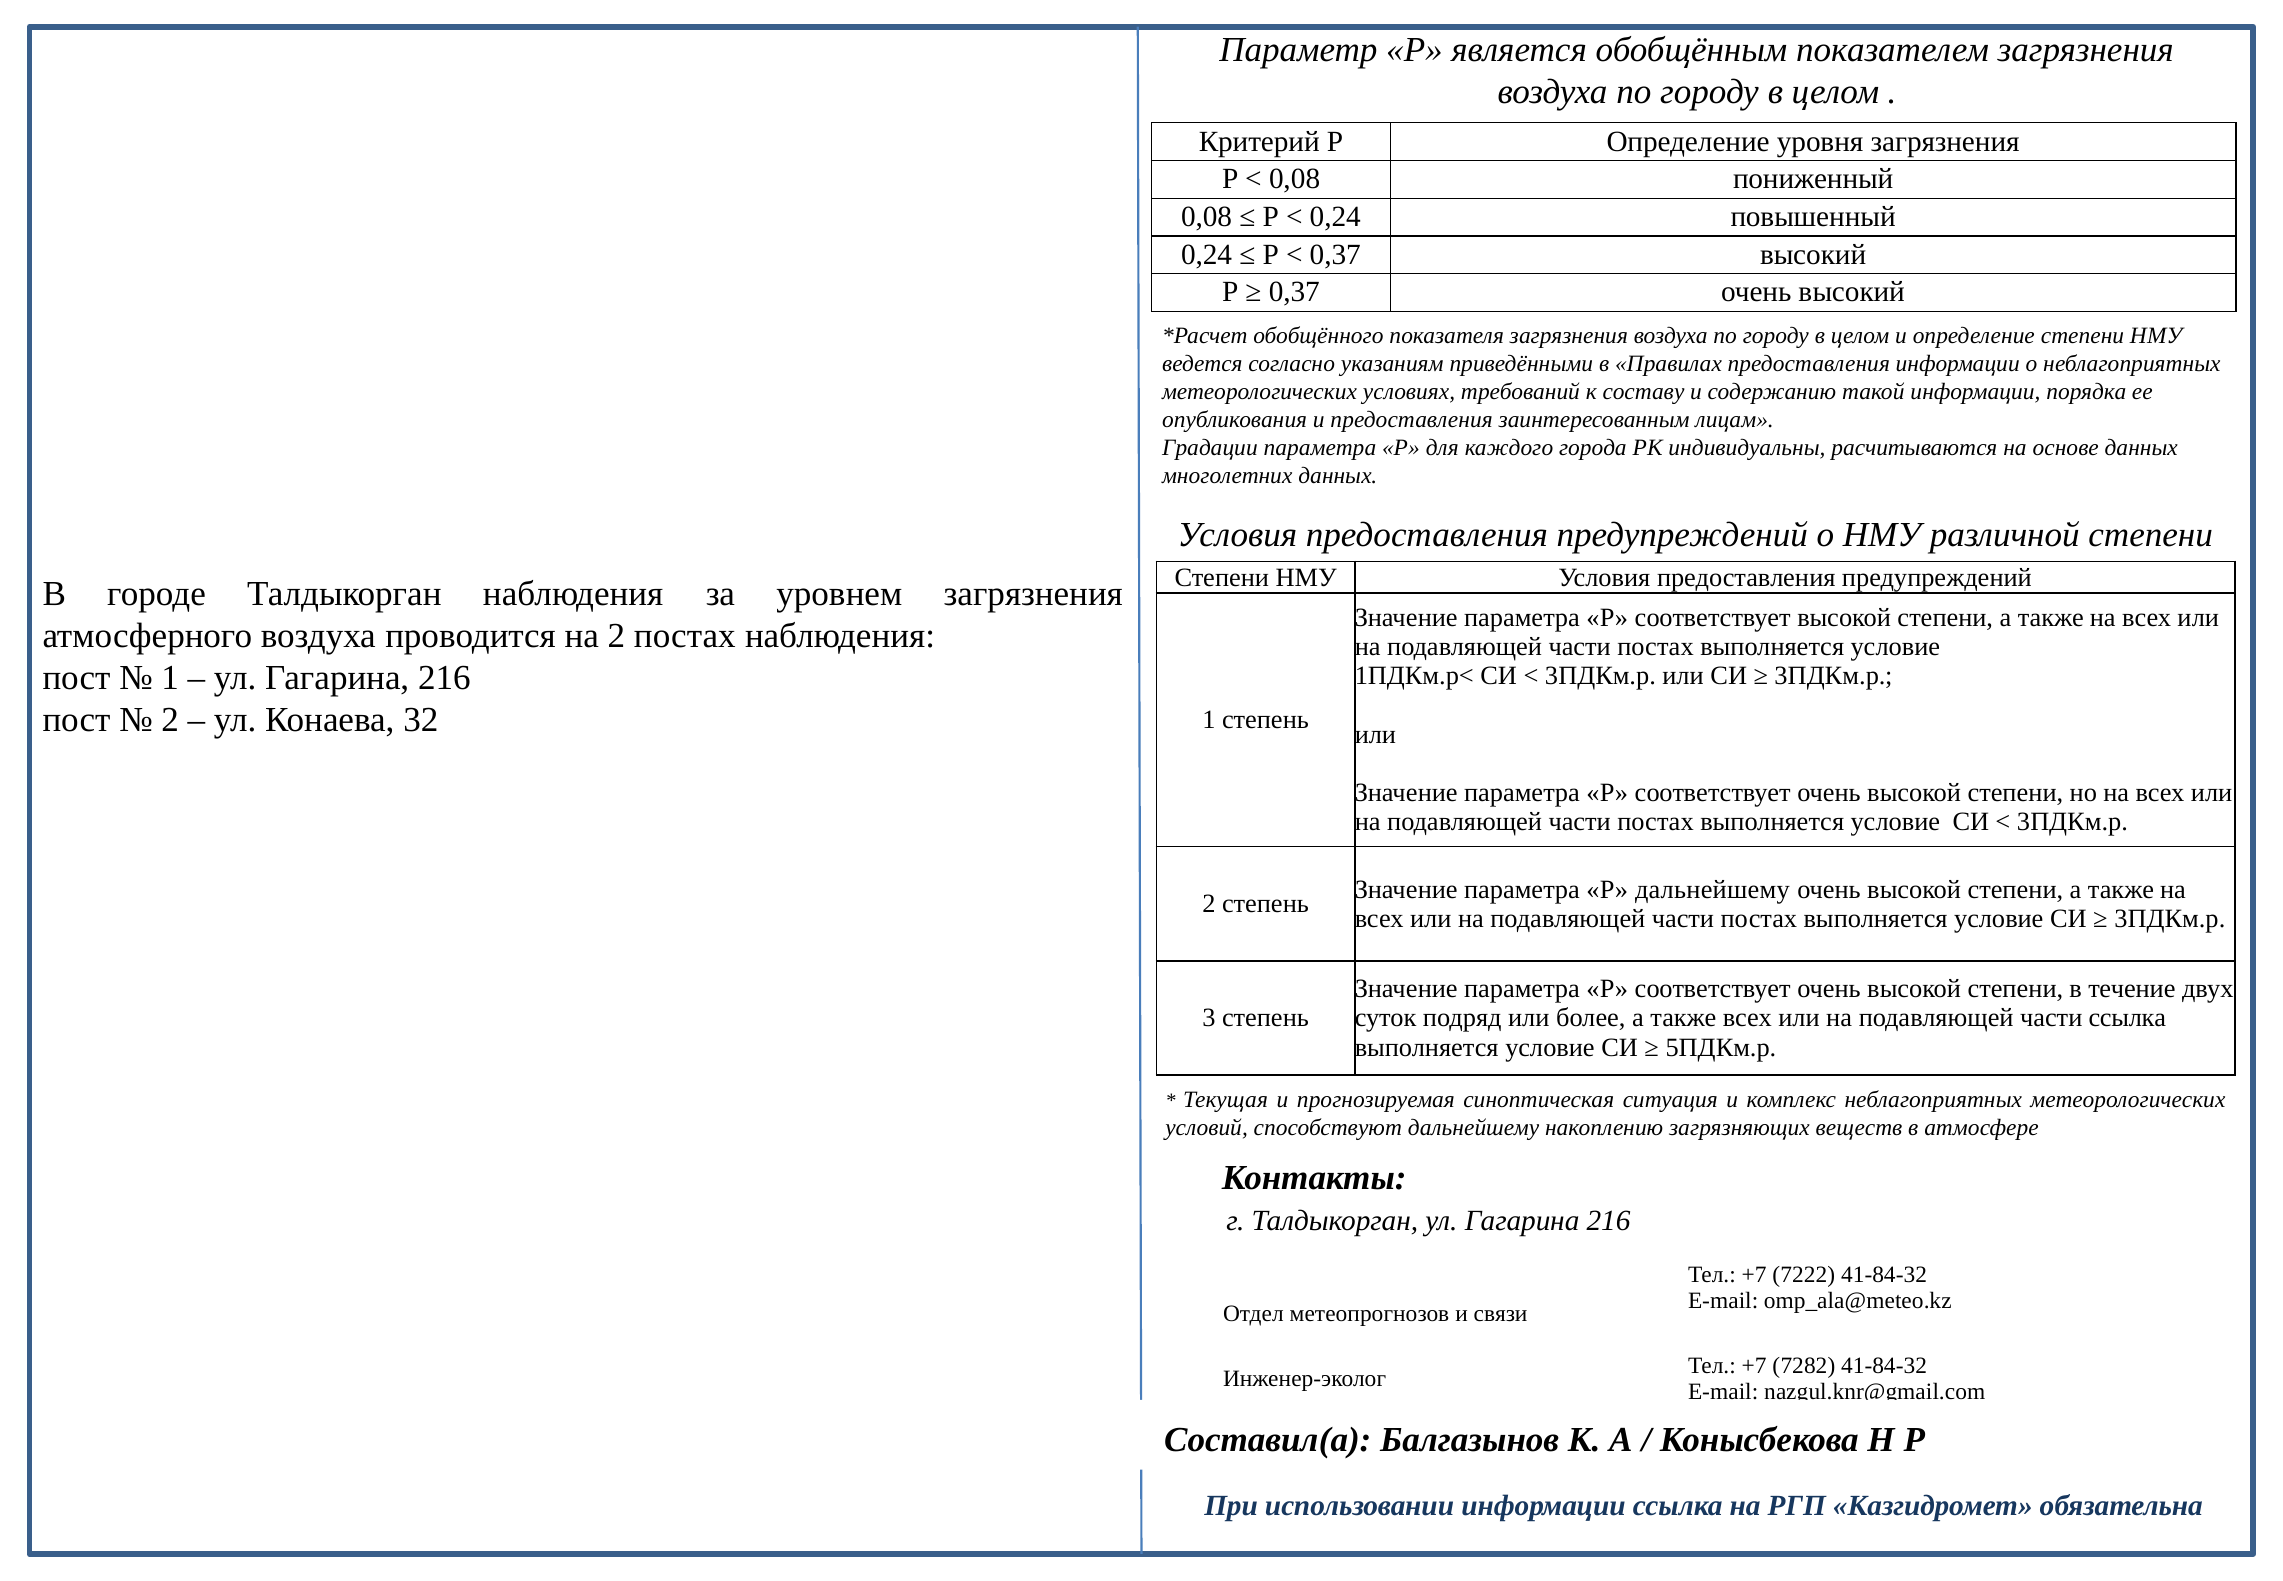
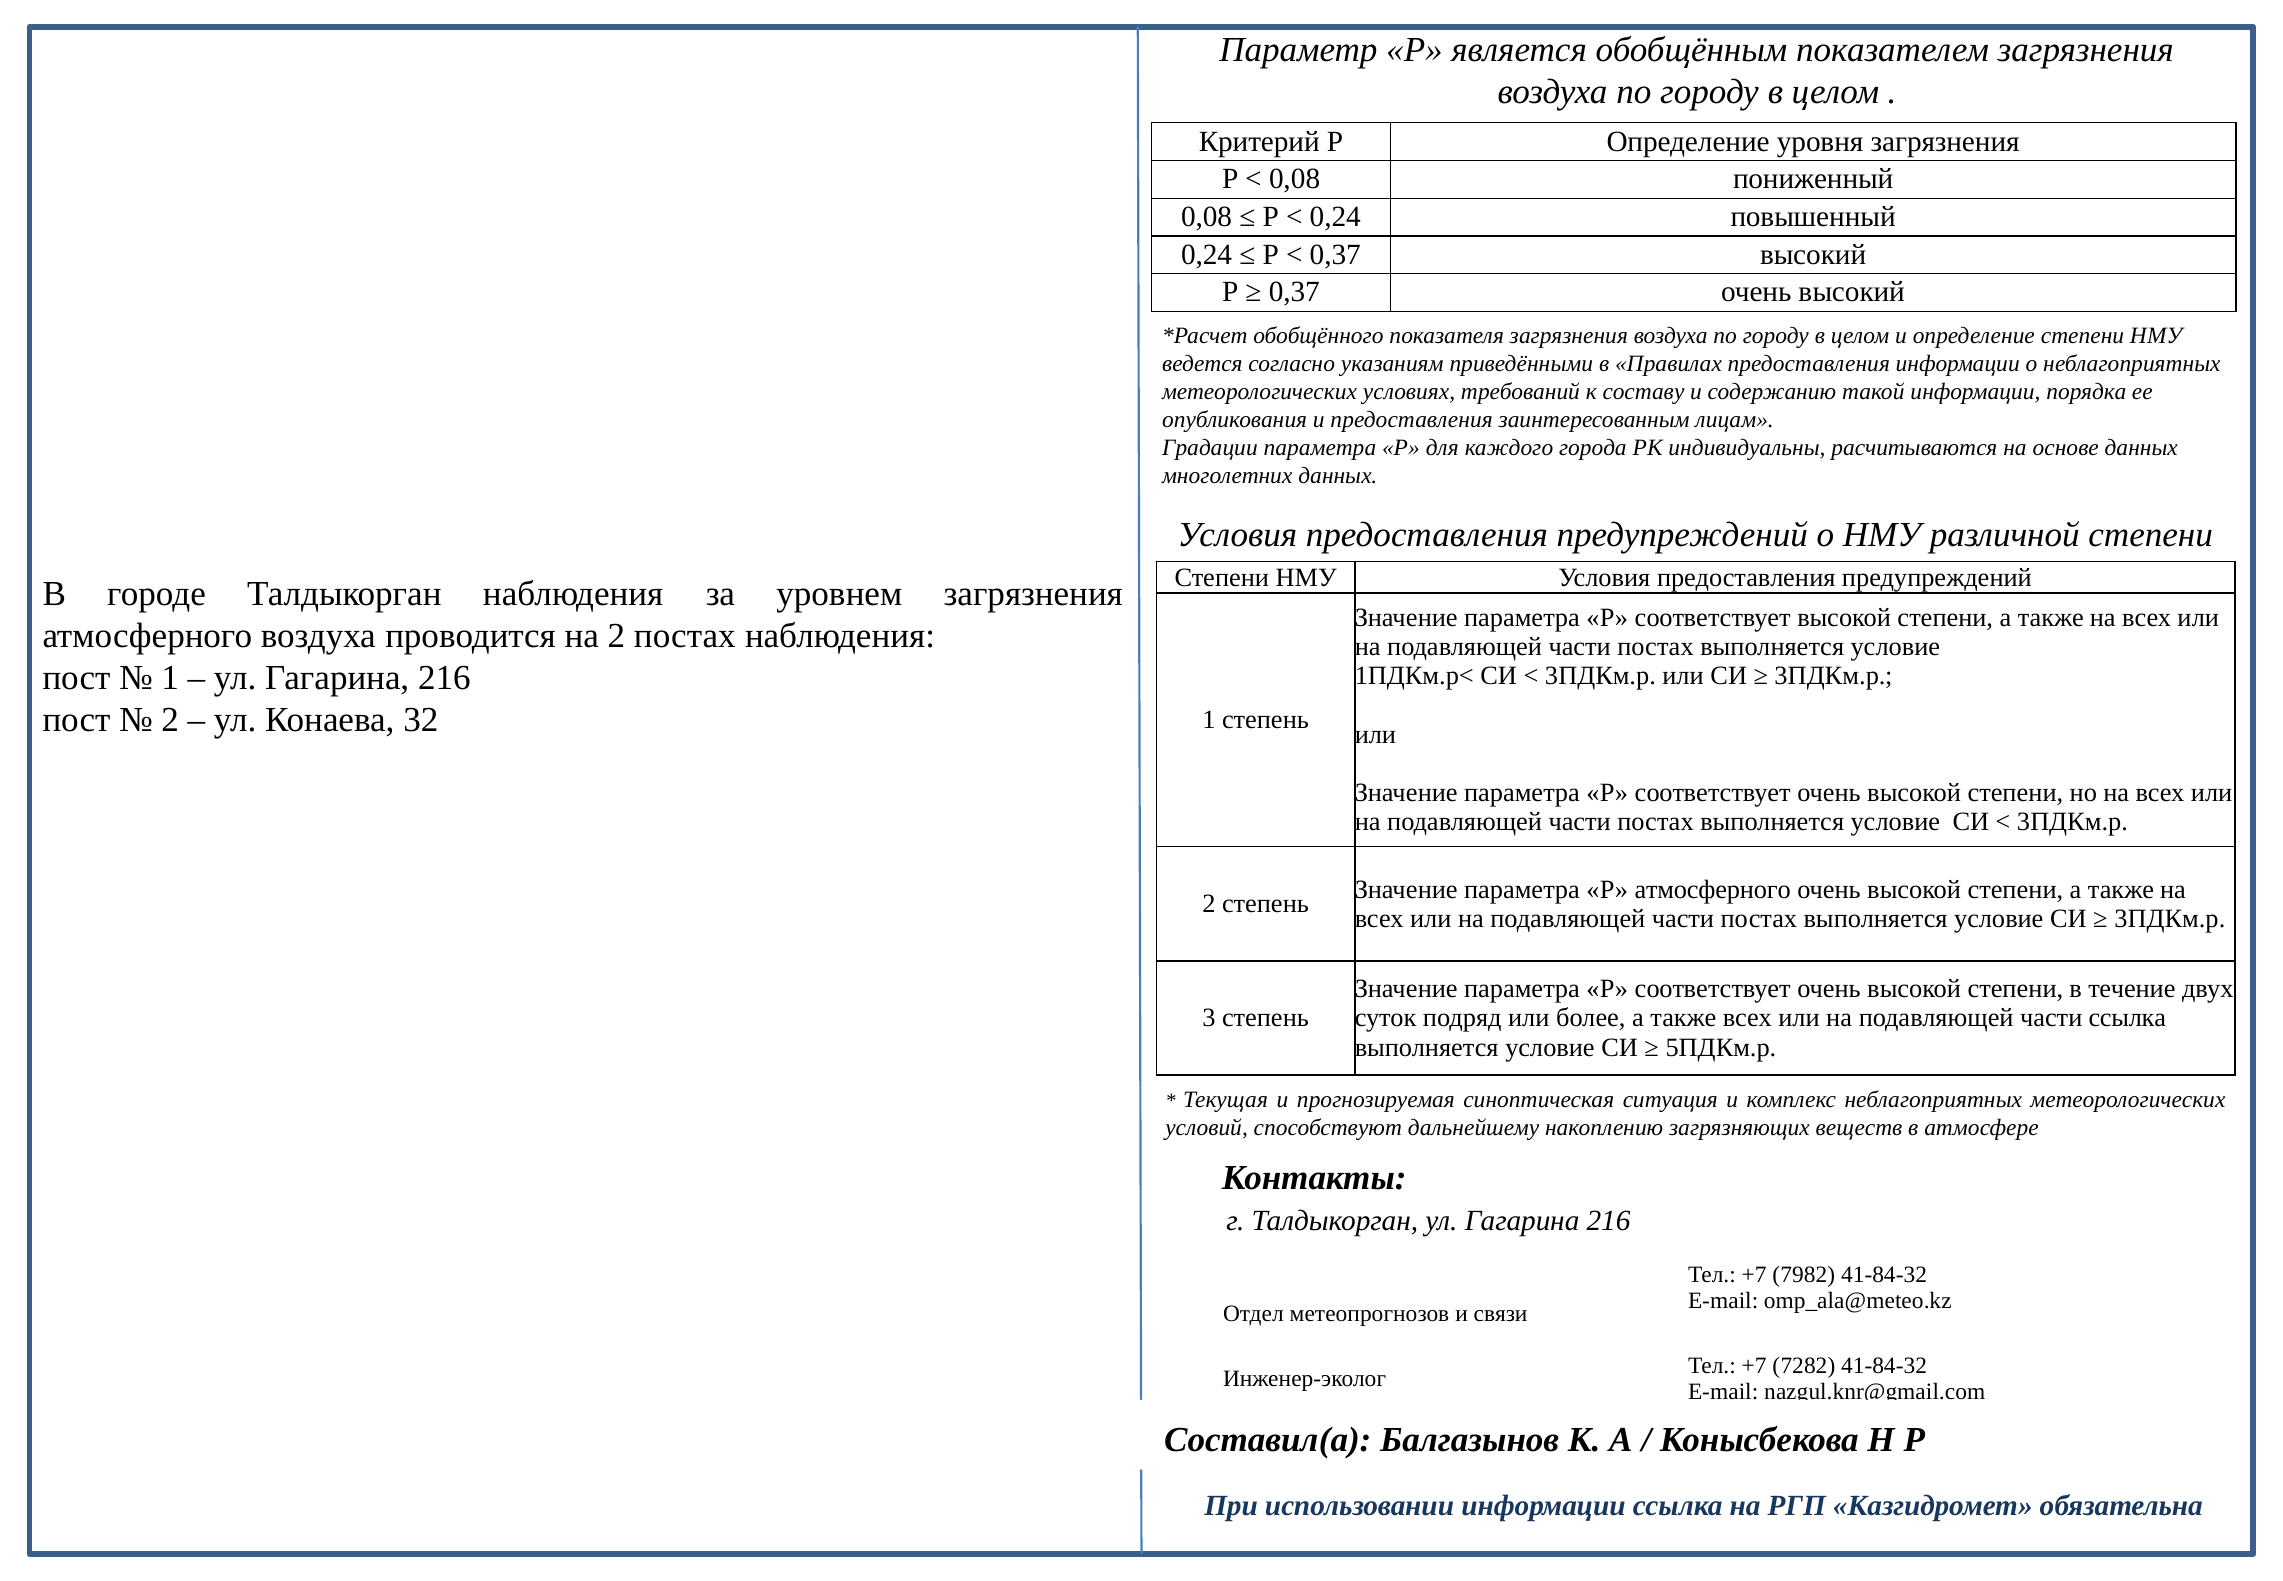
Р дальнейшему: дальнейшему -> атмосферного (1713, 889)
7222: 7222 -> 7982 (1804, 1274)
